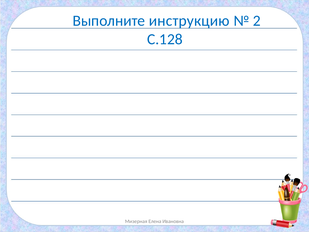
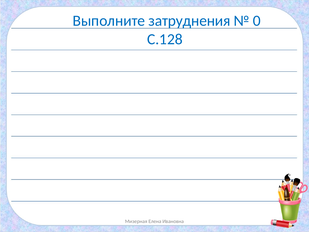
инструкцию: инструкцию -> затруднения (189, 21)
2: 2 -> 0 (257, 21)
